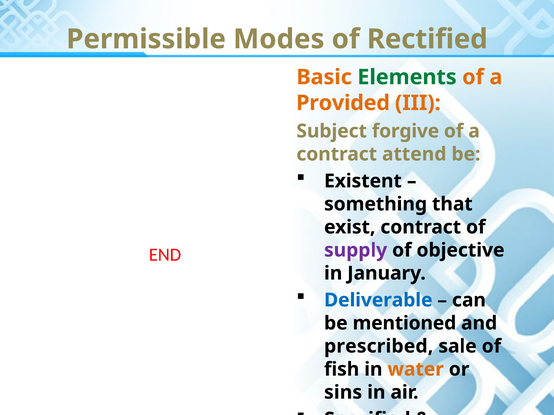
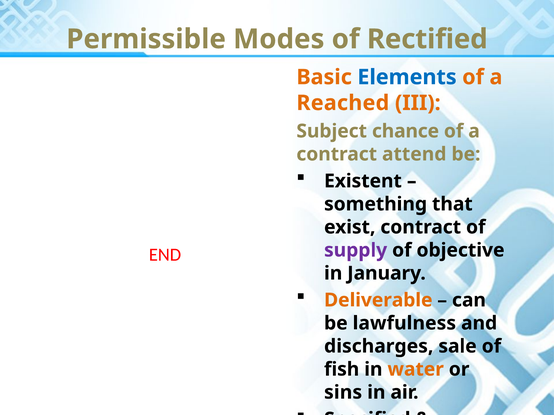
Elements colour: green -> blue (407, 77)
Provided: Provided -> Reached (343, 103)
forgive: forgive -> chance (406, 131)
Deliverable colour: blue -> orange (378, 300)
mentioned: mentioned -> lawfulness (404, 324)
prescribed: prescribed -> discharges (379, 347)
